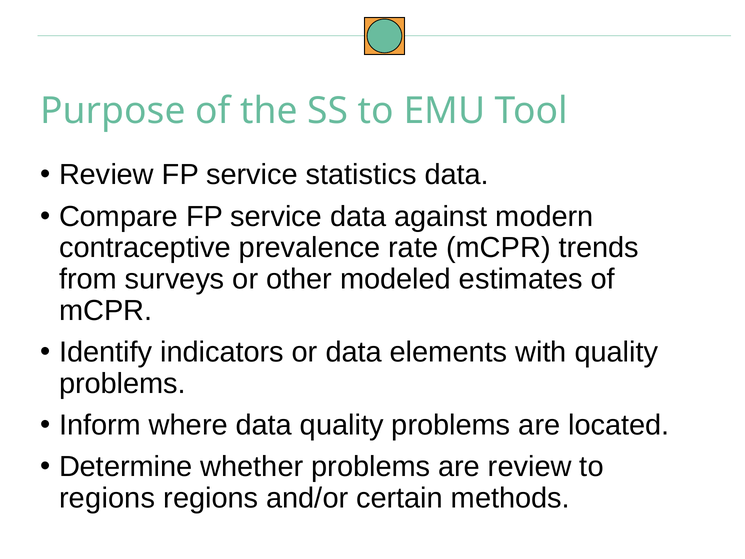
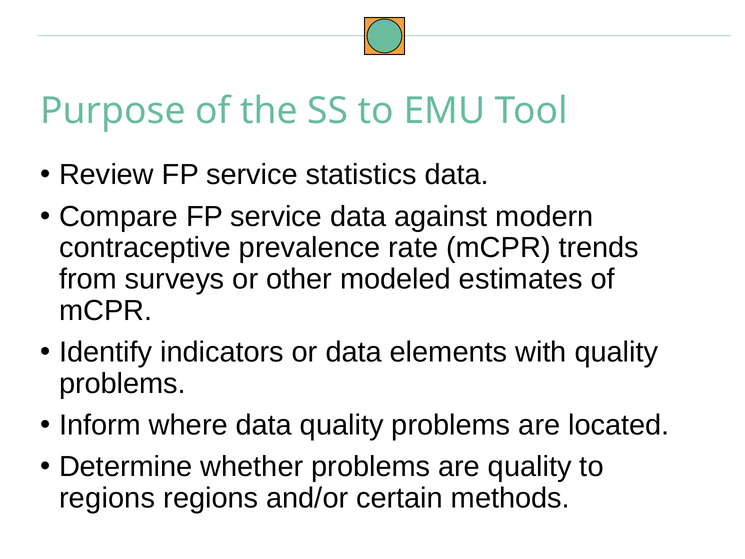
are review: review -> quality (530, 467)
